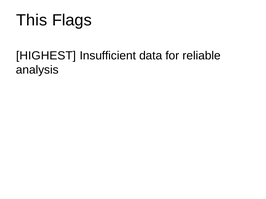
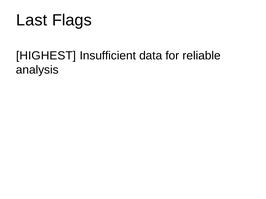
This: This -> Last (32, 20)
